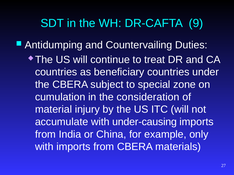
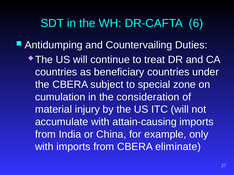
9: 9 -> 6 (196, 23)
under-causing: under-causing -> attain-causing (145, 122)
materials: materials -> eliminate (178, 147)
